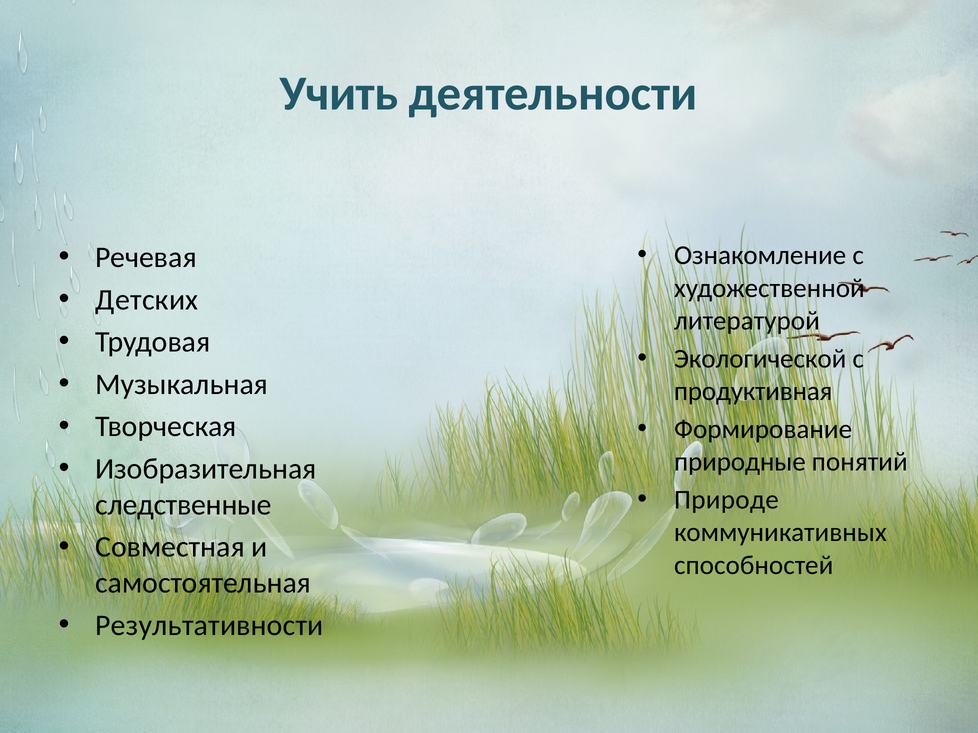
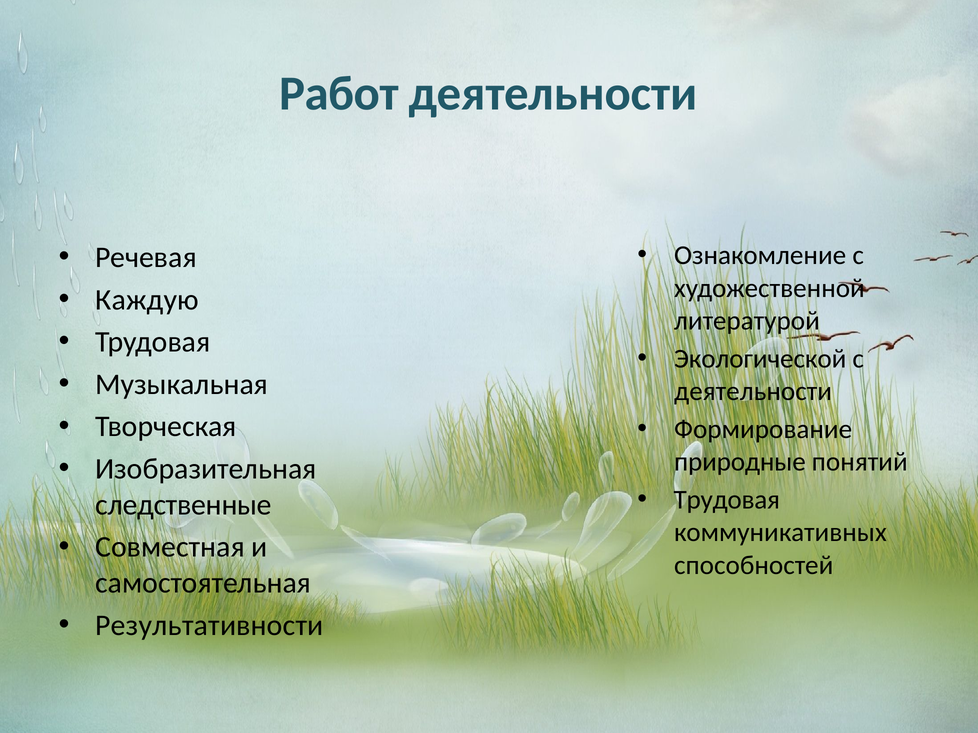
Учить: Учить -> Работ (339, 94)
Детских: Детских -> Каждую (147, 300)
продуктивная: продуктивная -> деятельности (753, 392)
Природе: Природе -> Трудовая (727, 500)
